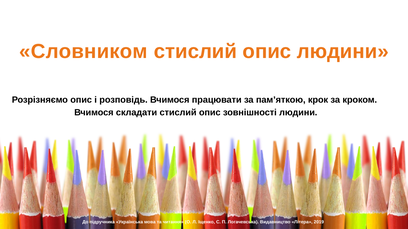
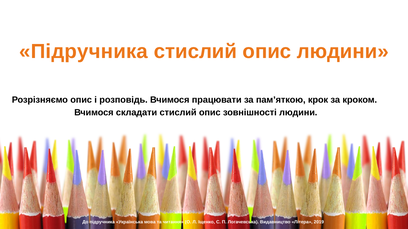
Словником: Словником -> Підручника (84, 52)
